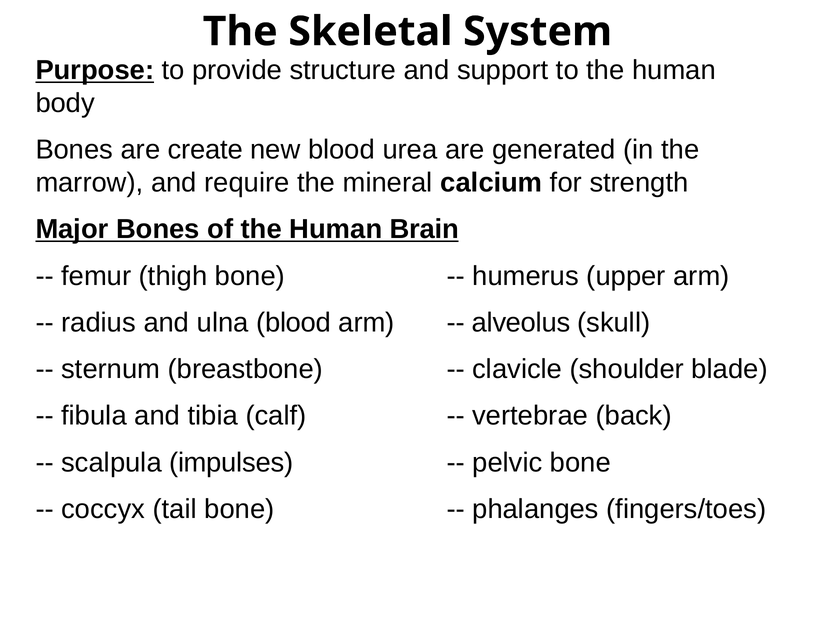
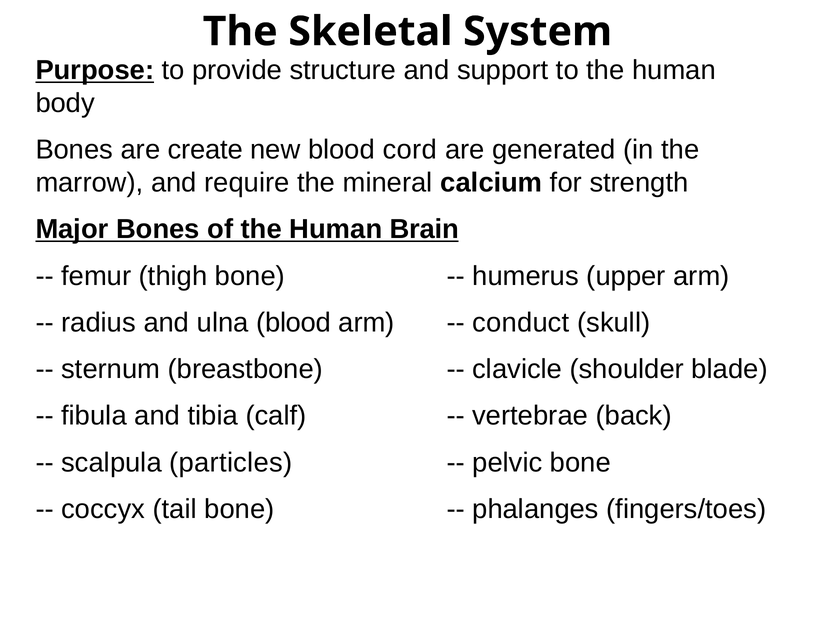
urea: urea -> cord (410, 150)
alveolus: alveolus -> conduct (521, 322)
impulses: impulses -> particles (231, 462)
